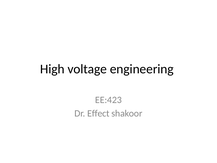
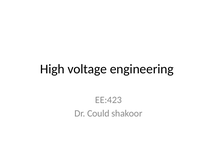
Effect: Effect -> Could (98, 113)
